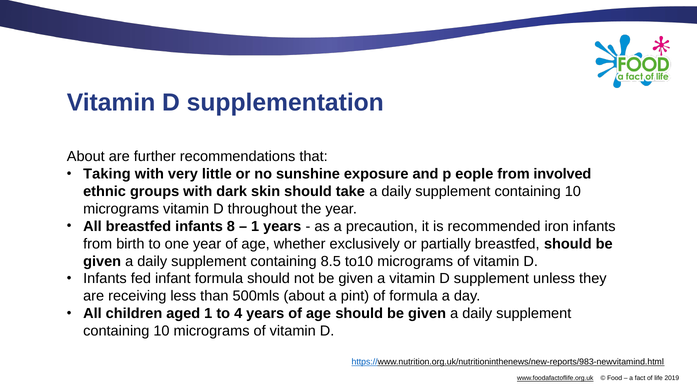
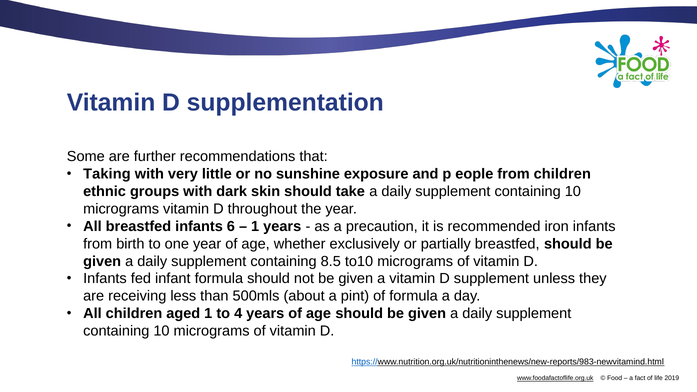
About: About -> Some (86, 157)
from involved: involved -> children (562, 174)
8: 8 -> 6 (231, 226)
